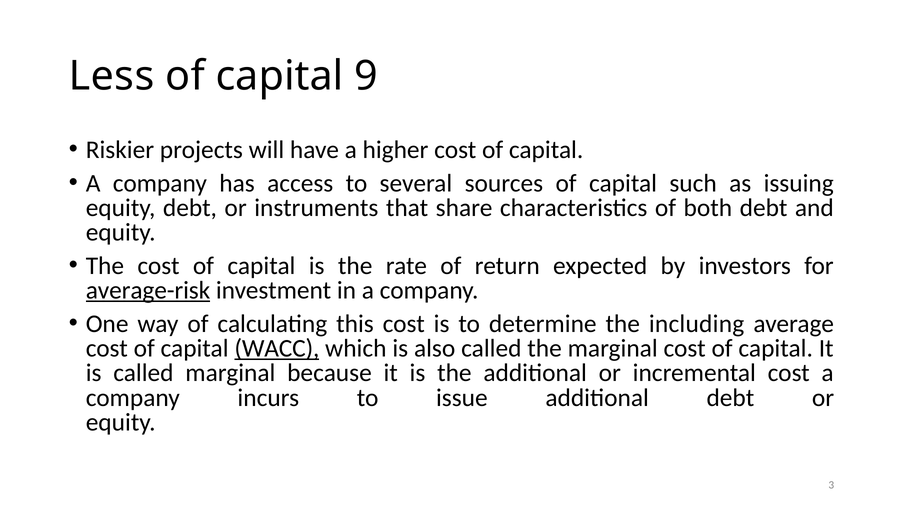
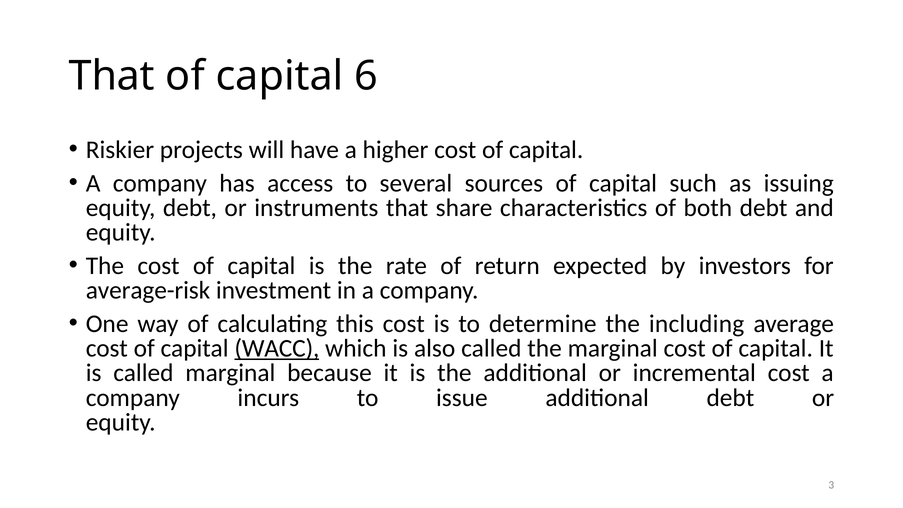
Less: Less -> That (112, 76)
9: 9 -> 6 (366, 76)
average-risk underline: present -> none (148, 290)
